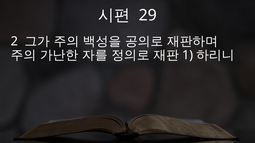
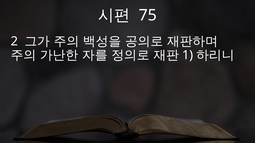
29: 29 -> 75 (148, 15)
